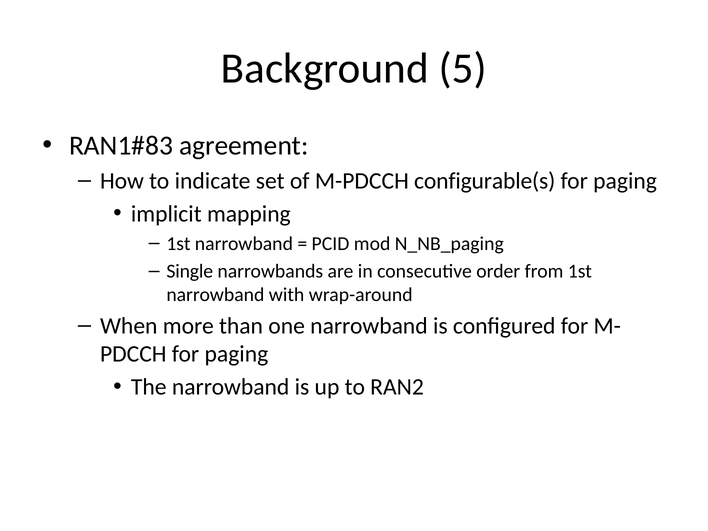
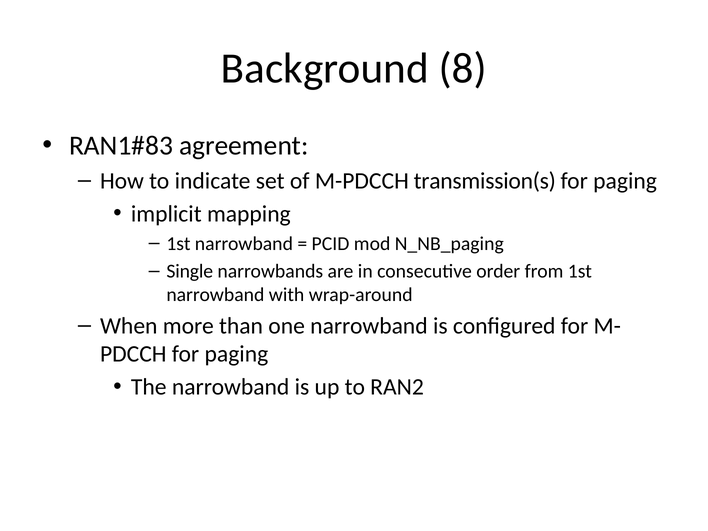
5: 5 -> 8 (463, 69)
configurable(s: configurable(s -> transmission(s (485, 181)
